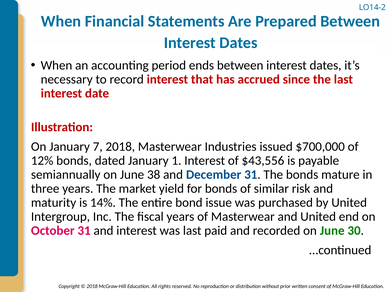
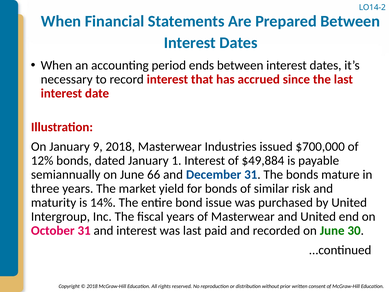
7: 7 -> 9 (98, 146)
$43,556: $43,556 -> $49,884 (263, 160)
38: 38 -> 66 (154, 174)
